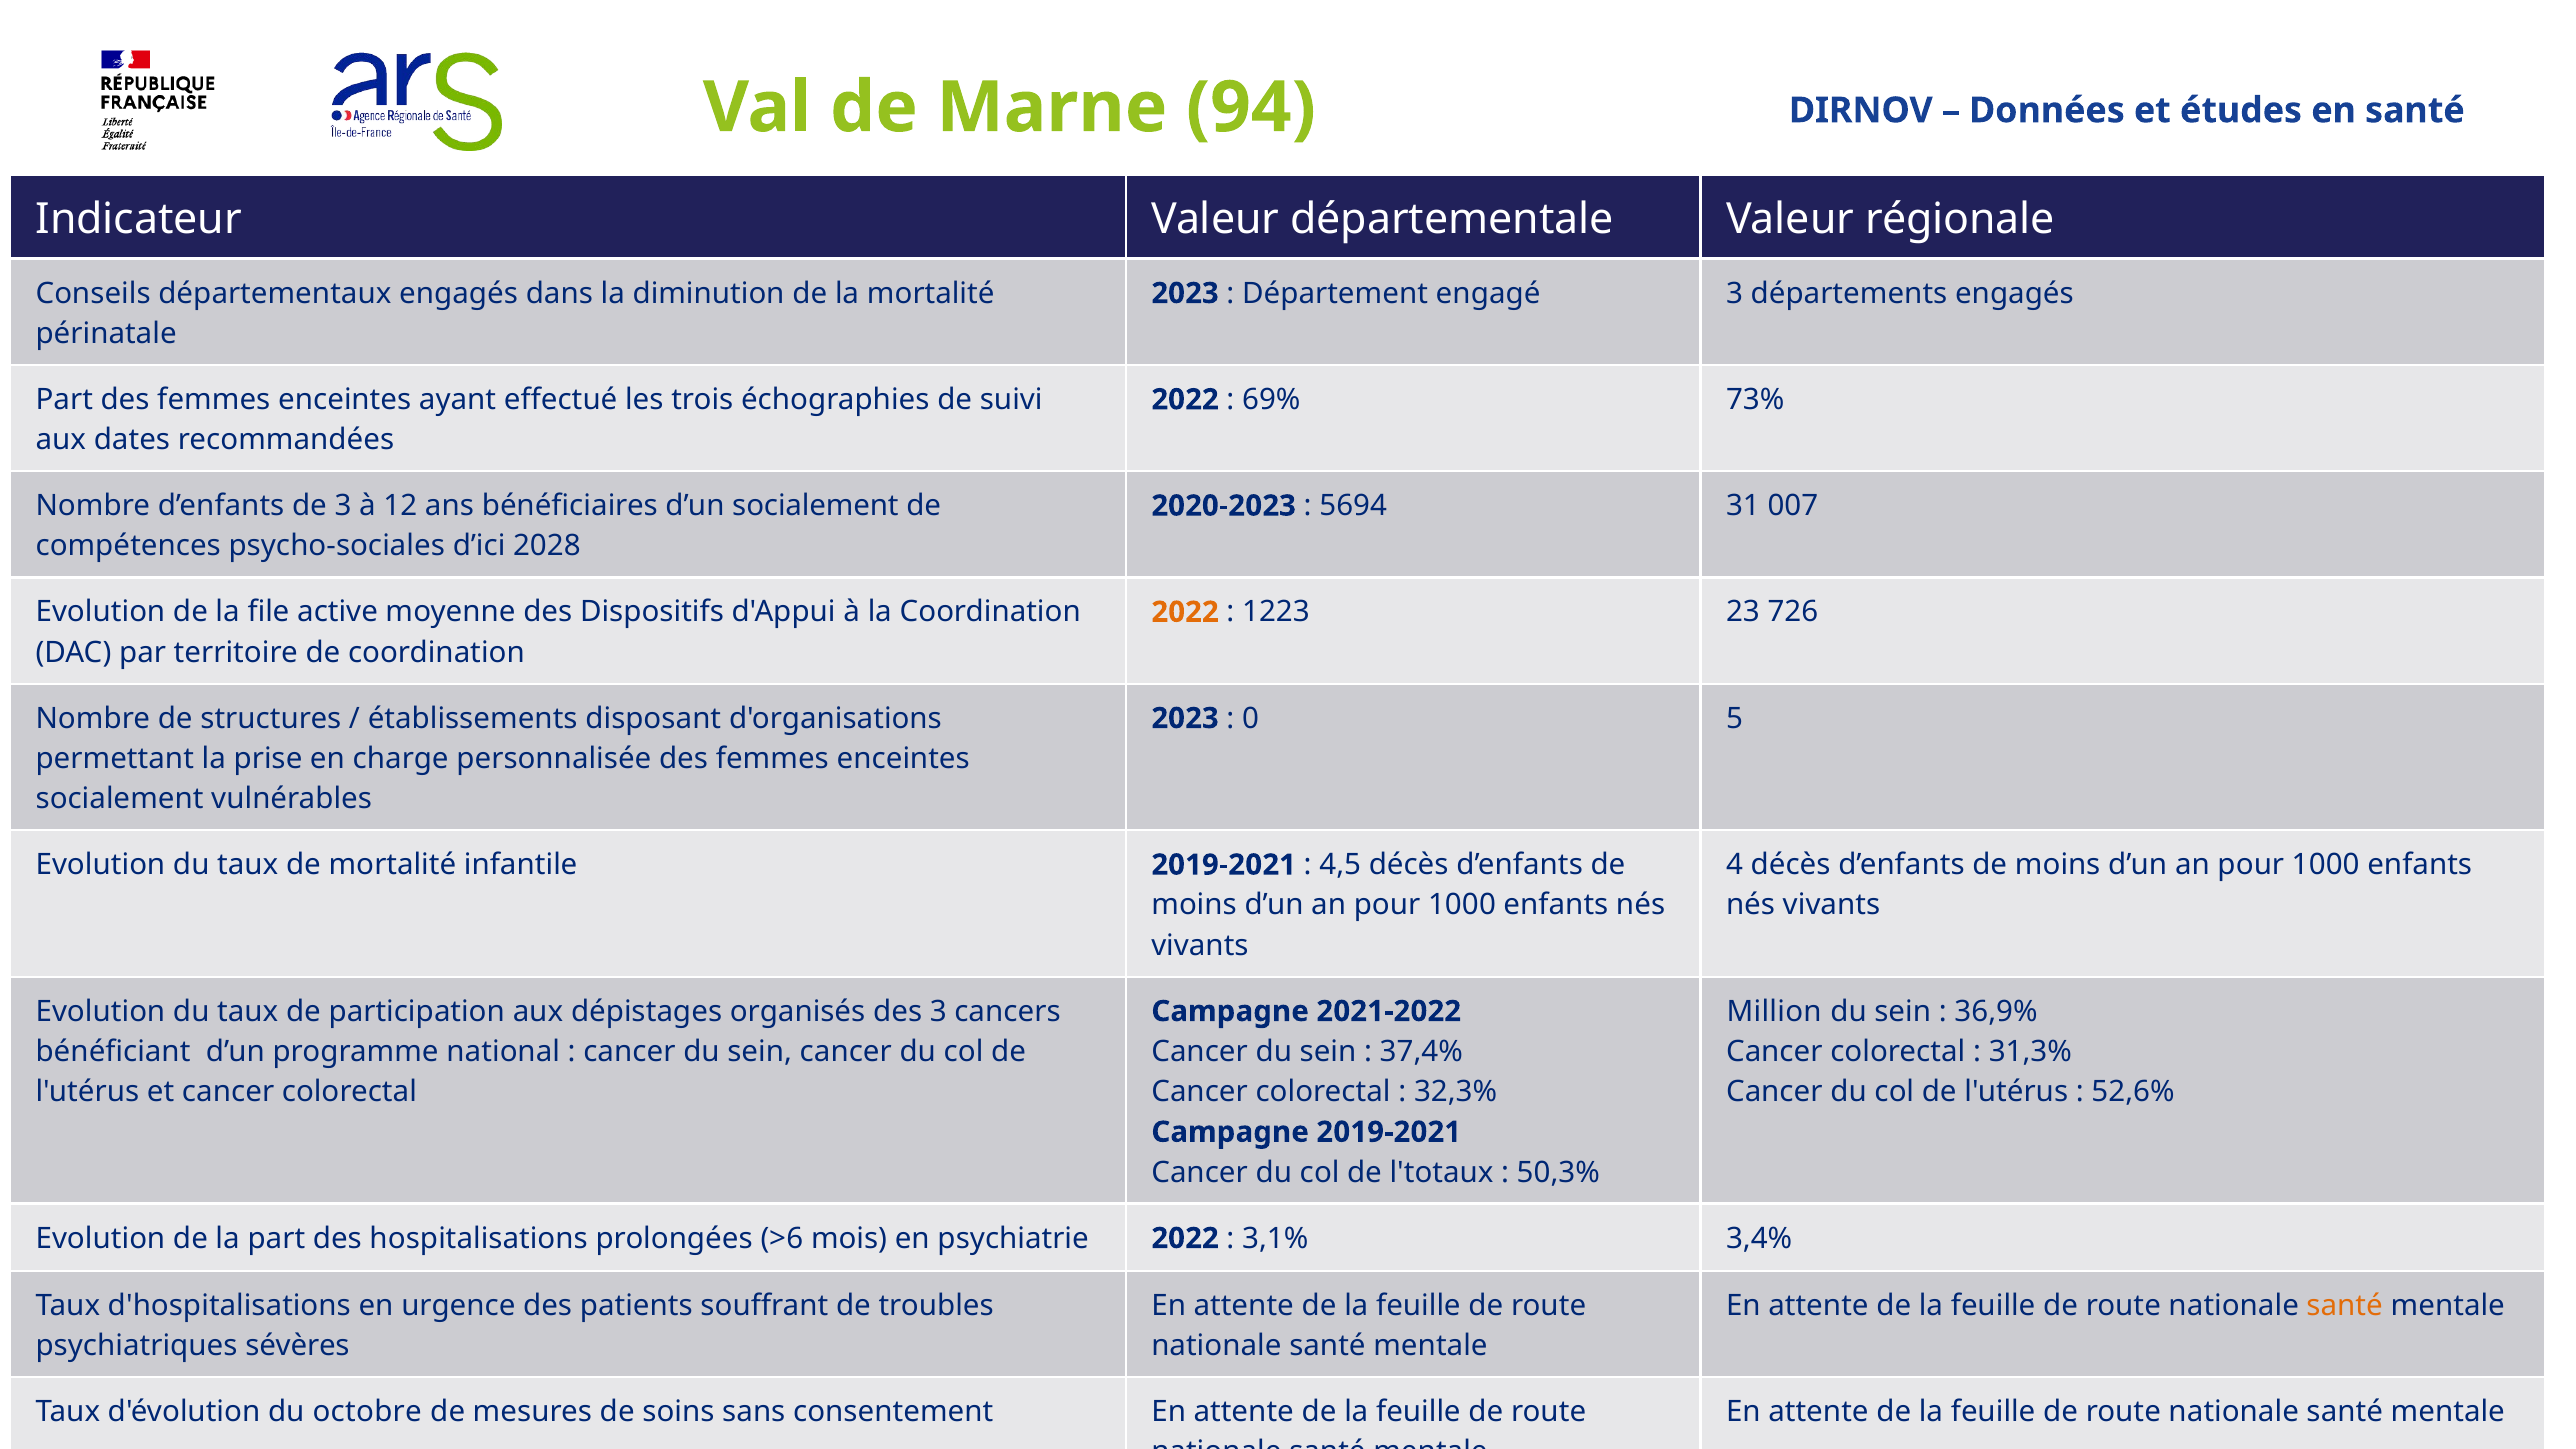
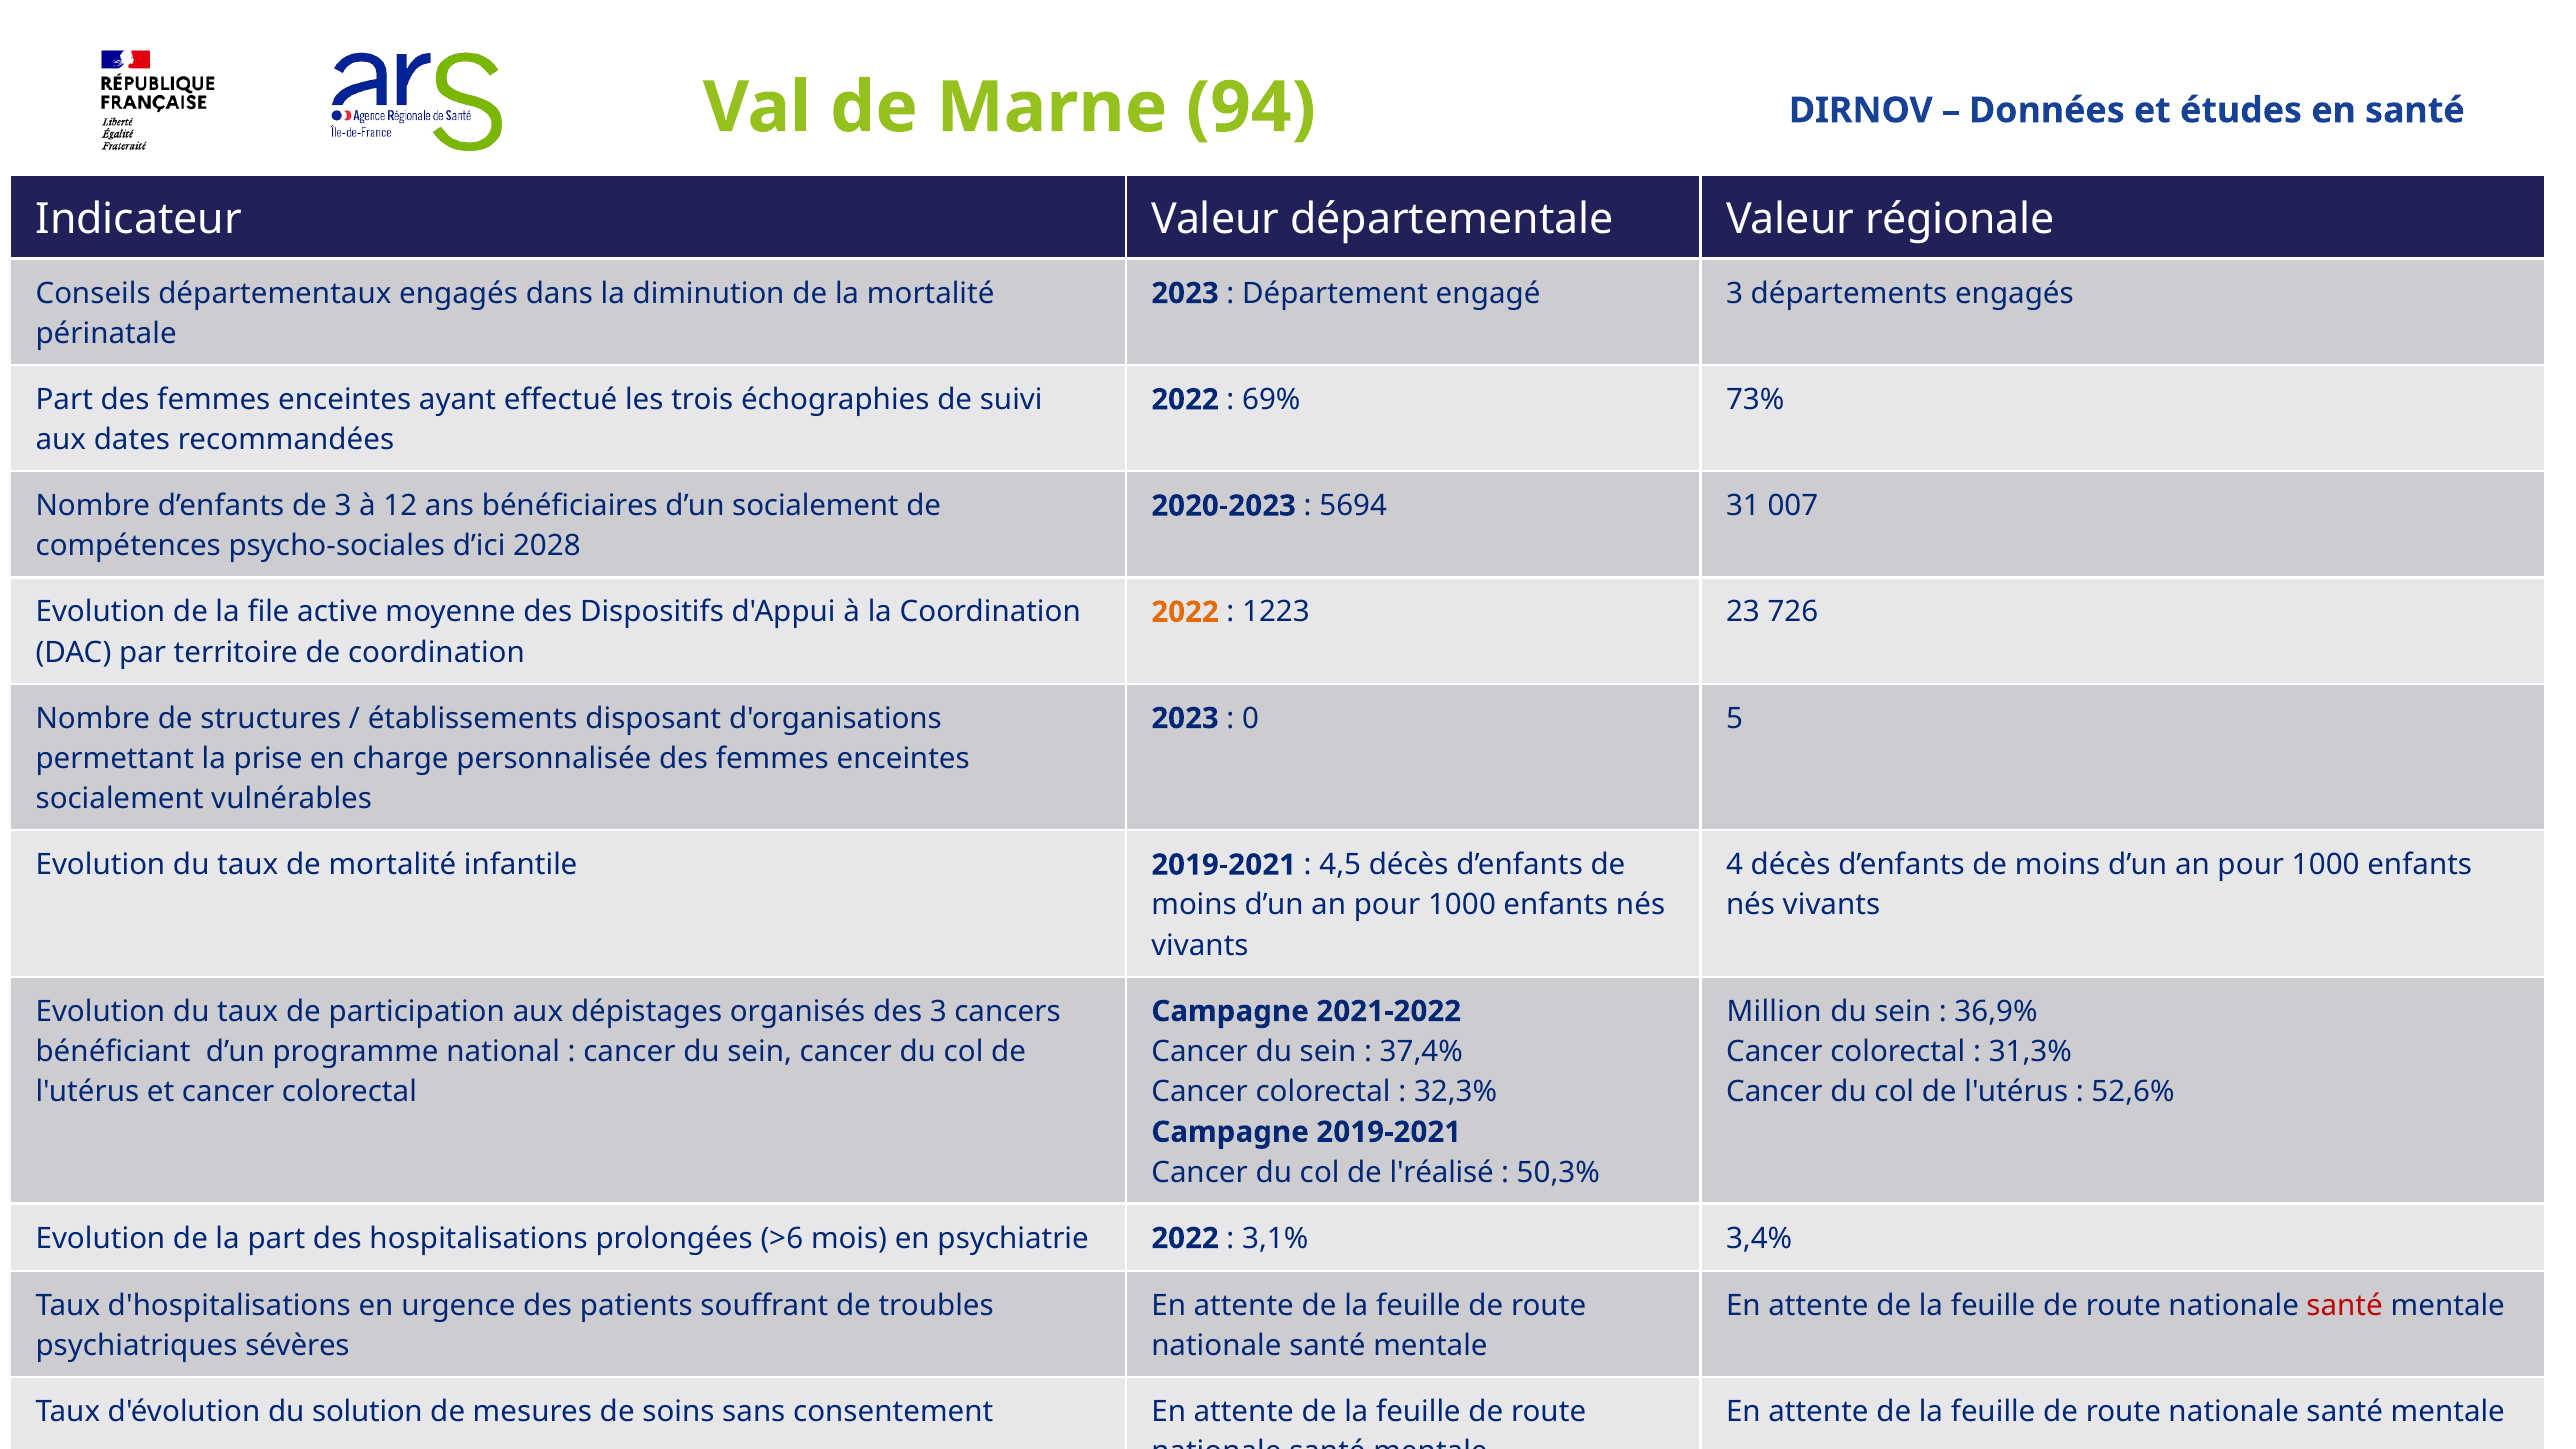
l'totaux: l'totaux -> l'réalisé (1442, 1172)
santé colour: orange -> red (2345, 1306)
octobre: octobre -> solution (367, 1412)
